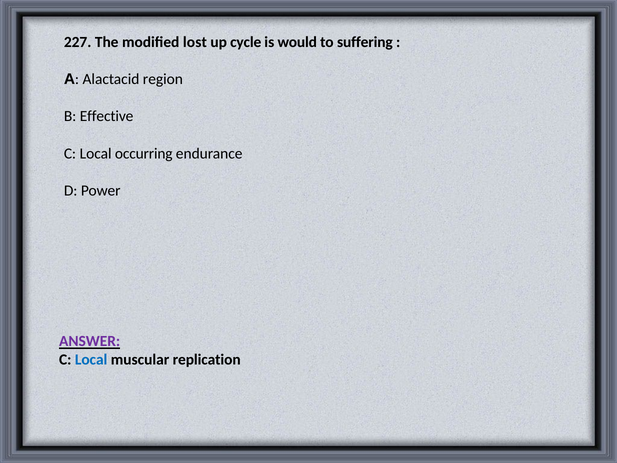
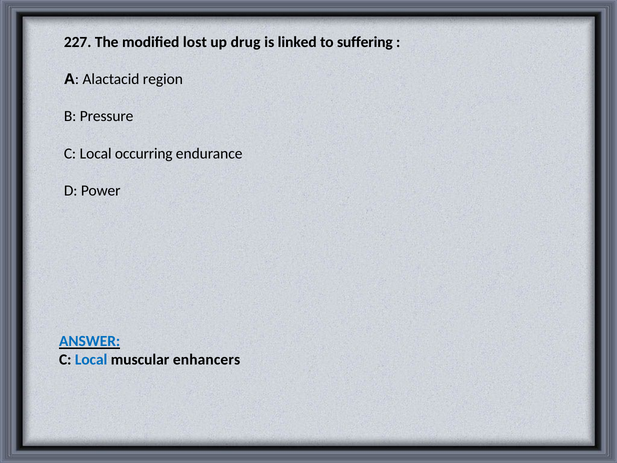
cycle: cycle -> drug (246, 42)
would: would -> linked (297, 42)
Effective: Effective -> Pressure (107, 116)
ANSWER colour: purple -> blue (90, 341)
replication: replication -> enhancers (207, 360)
